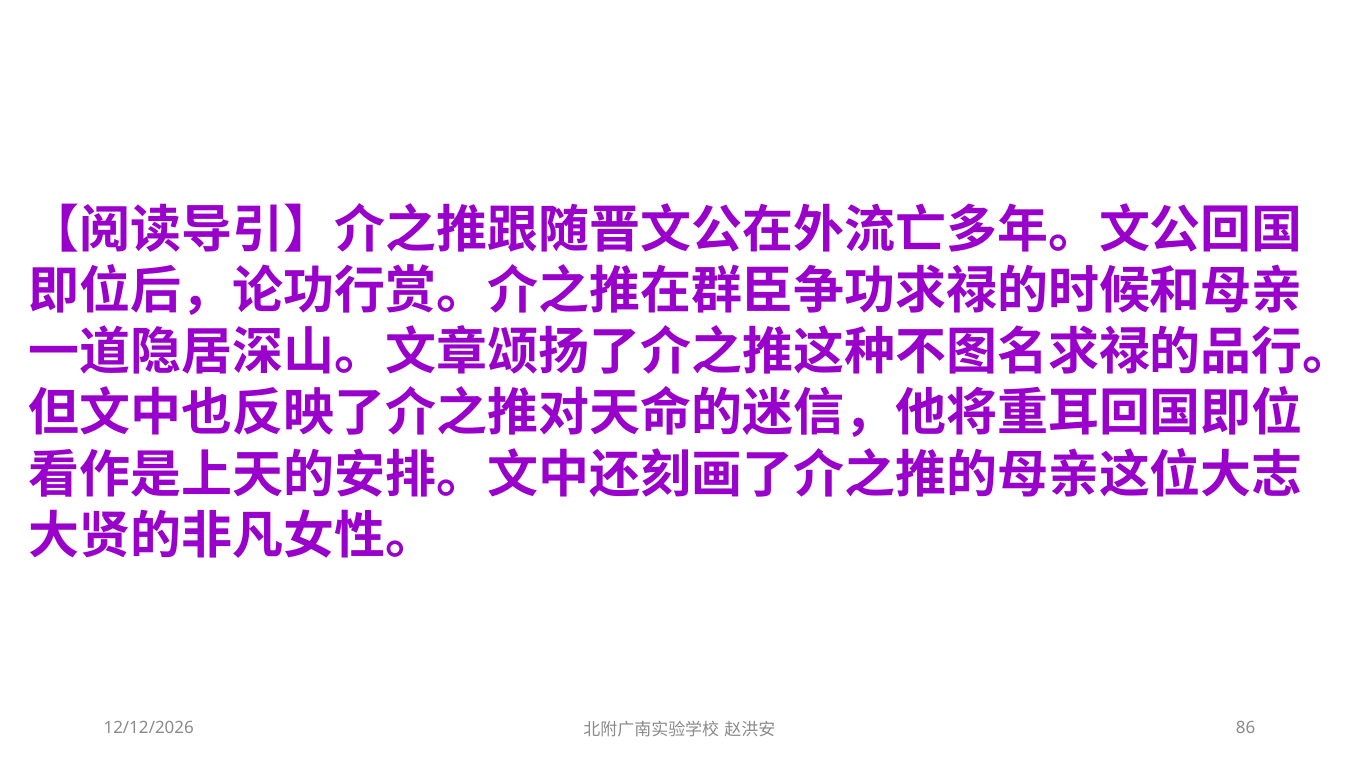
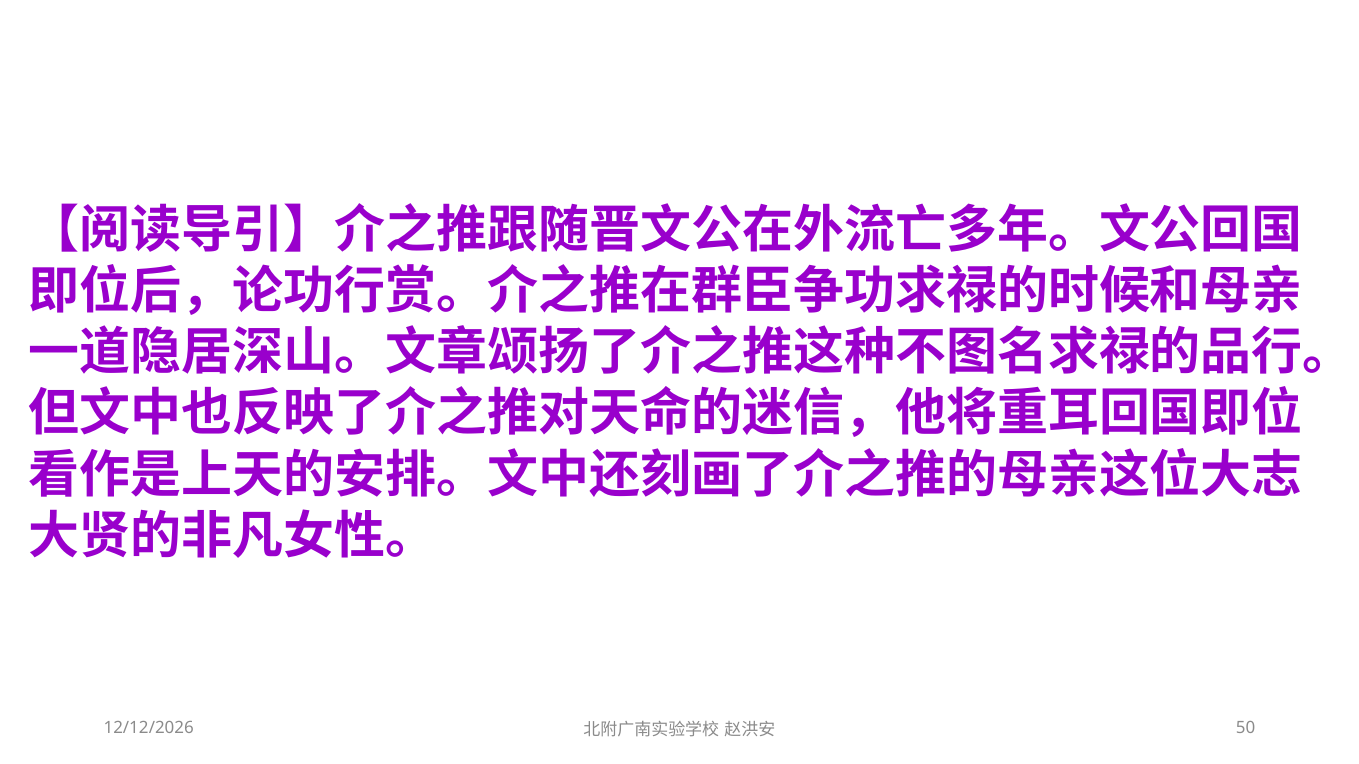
86: 86 -> 50 (1246, 729)
